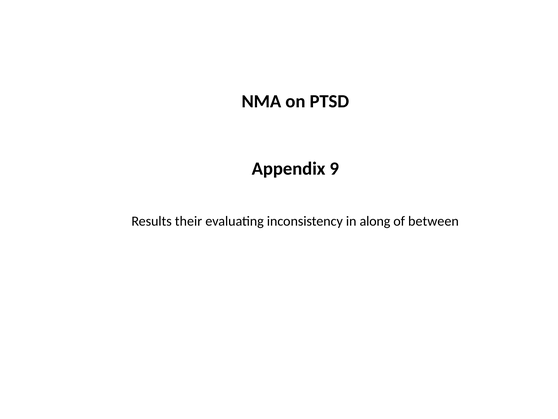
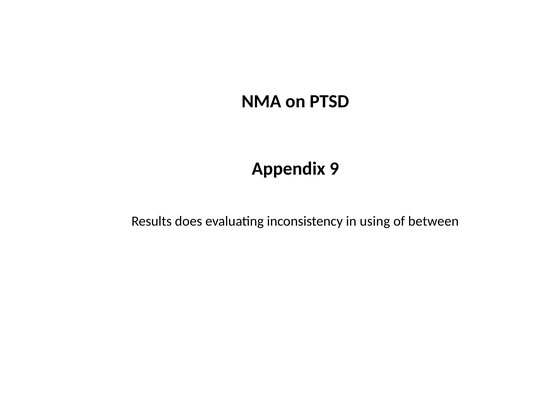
their: their -> does (189, 221)
along: along -> using (375, 221)
